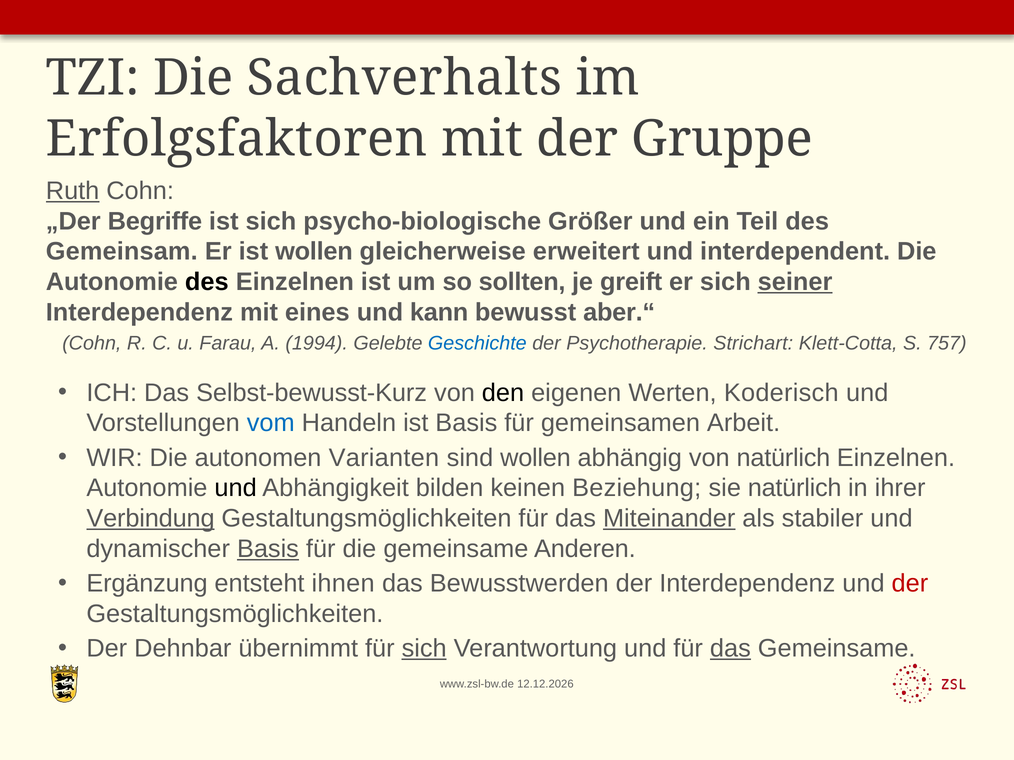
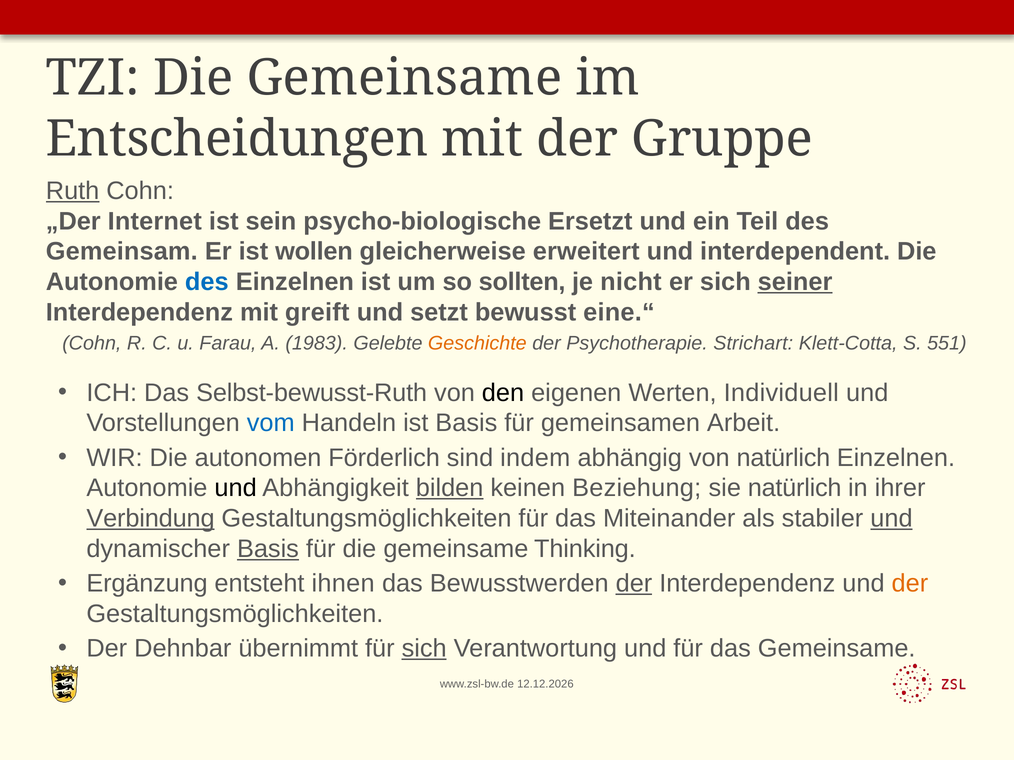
TZI Die Sachverhalts: Sachverhalts -> Gemeinsame (404, 78)
Erfolgsfaktoren: Erfolgsfaktoren -> Entscheidungen (237, 139)
Begriffe: Begriffe -> Internet (155, 221)
ist sich: sich -> sein (271, 221)
Größer: Größer -> Ersetzt (590, 221)
des colour: black -> blue (207, 282)
greift: greift -> nicht (631, 282)
eines: eines -> greift (317, 313)
kann: kann -> setzt (439, 313)
aber.“: aber.“ -> eine.“ (619, 313)
1994: 1994 -> 1983 (317, 344)
Geschichte colour: blue -> orange (477, 344)
757: 757 -> 551 (947, 344)
Selbst-bewusst-Kurz: Selbst-bewusst-Kurz -> Selbst-bewusst-Ruth (312, 393)
Koderisch: Koderisch -> Individuell (781, 393)
Varianten: Varianten -> Förderlich (384, 458)
sind wollen: wollen -> indem (535, 458)
bilden underline: none -> present (450, 488)
Miteinander underline: present -> none (669, 519)
und underline: none -> present (892, 519)
Anderen: Anderen -> Thinking (585, 549)
der underline: none -> present (634, 584)
der colour: red -> orange (910, 584)
das underline: present -> none (730, 649)
